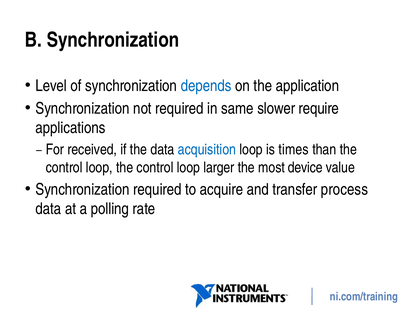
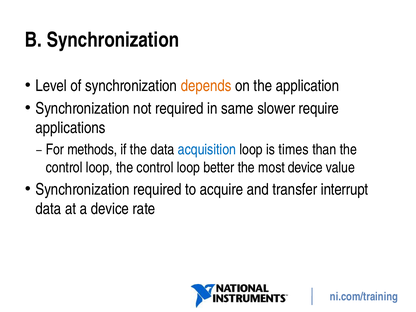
depends colour: blue -> orange (206, 86)
received: received -> methods (92, 149)
larger: larger -> better (219, 167)
process: process -> interrupt (345, 190)
a polling: polling -> device (110, 209)
